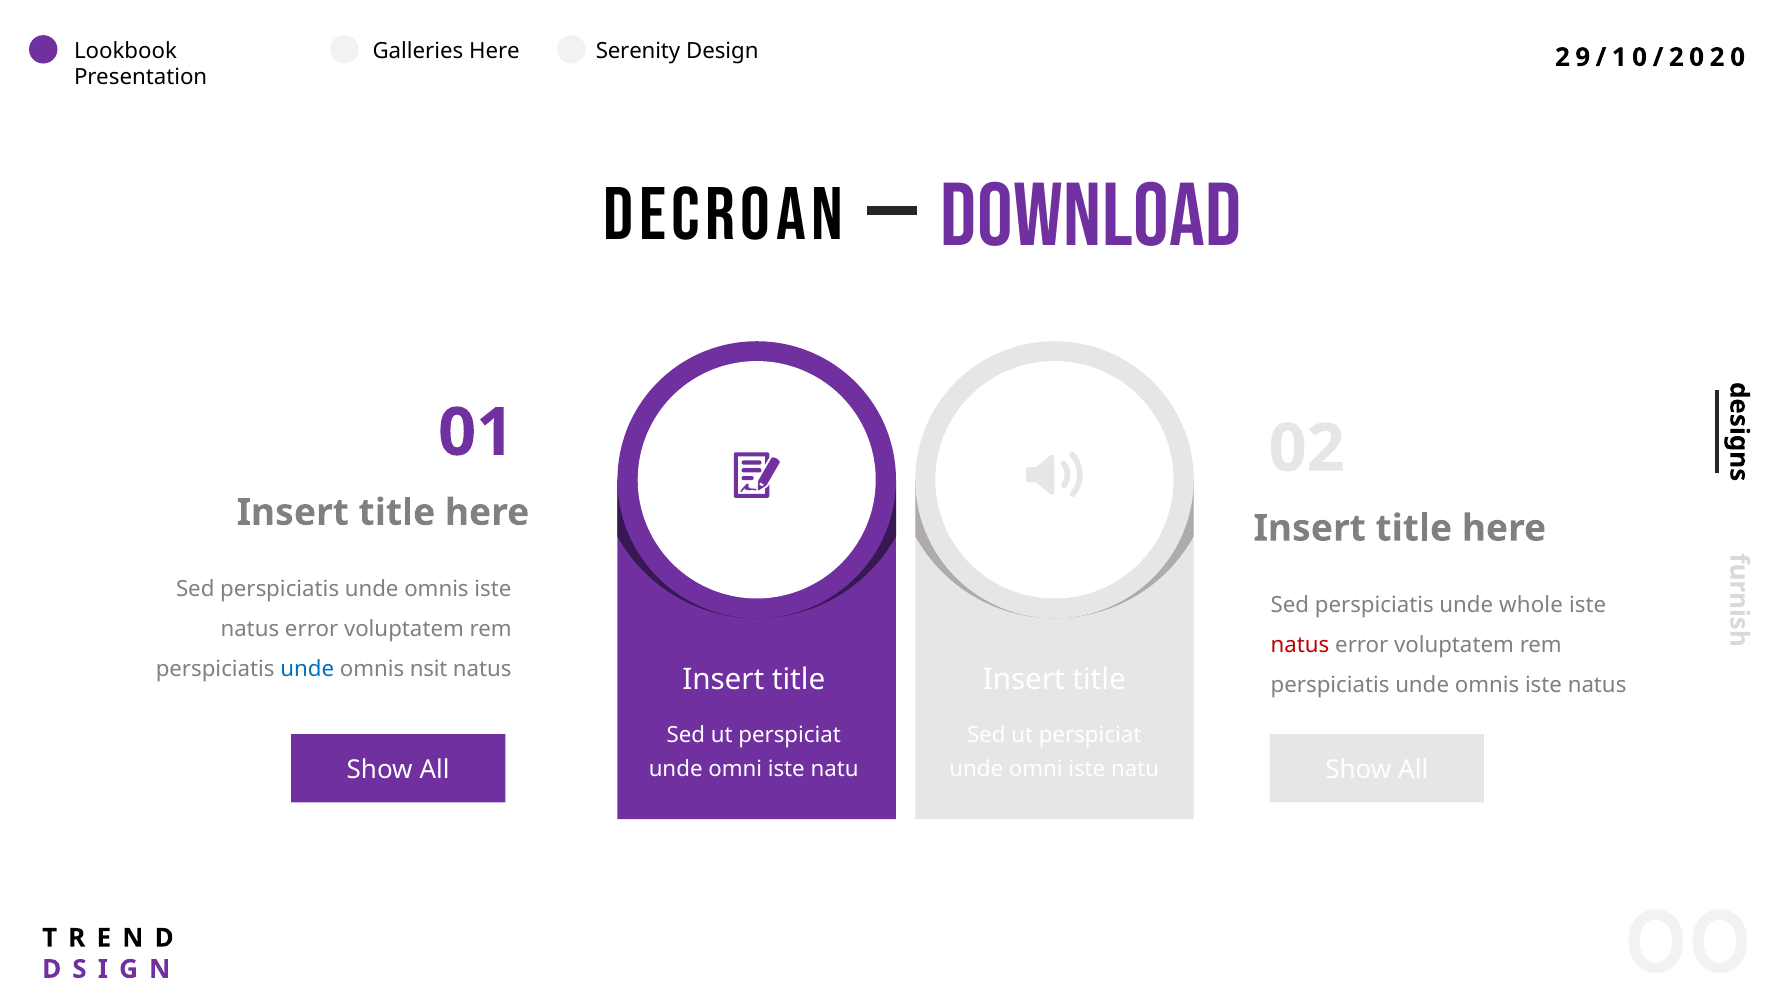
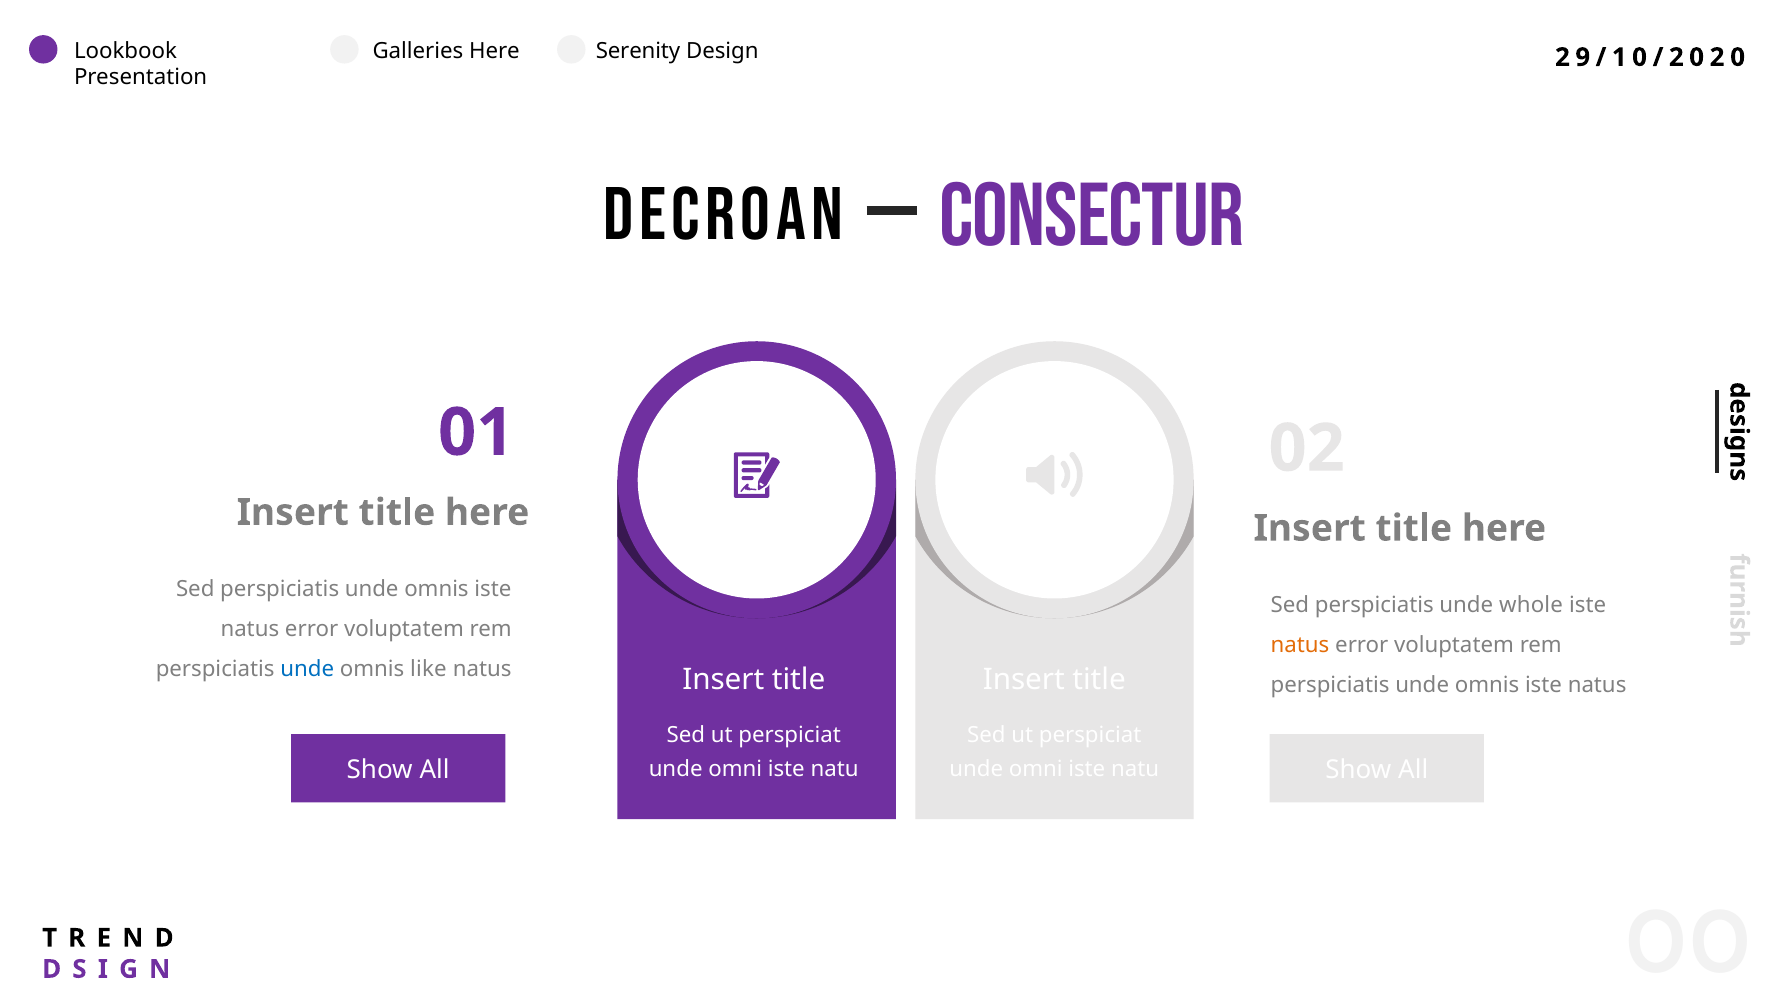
DOWNLOAD: DOWNLOAD -> CONSECTUR (1092, 216)
natus colour: red -> orange (1300, 645)
nsit: nsit -> like (428, 669)
